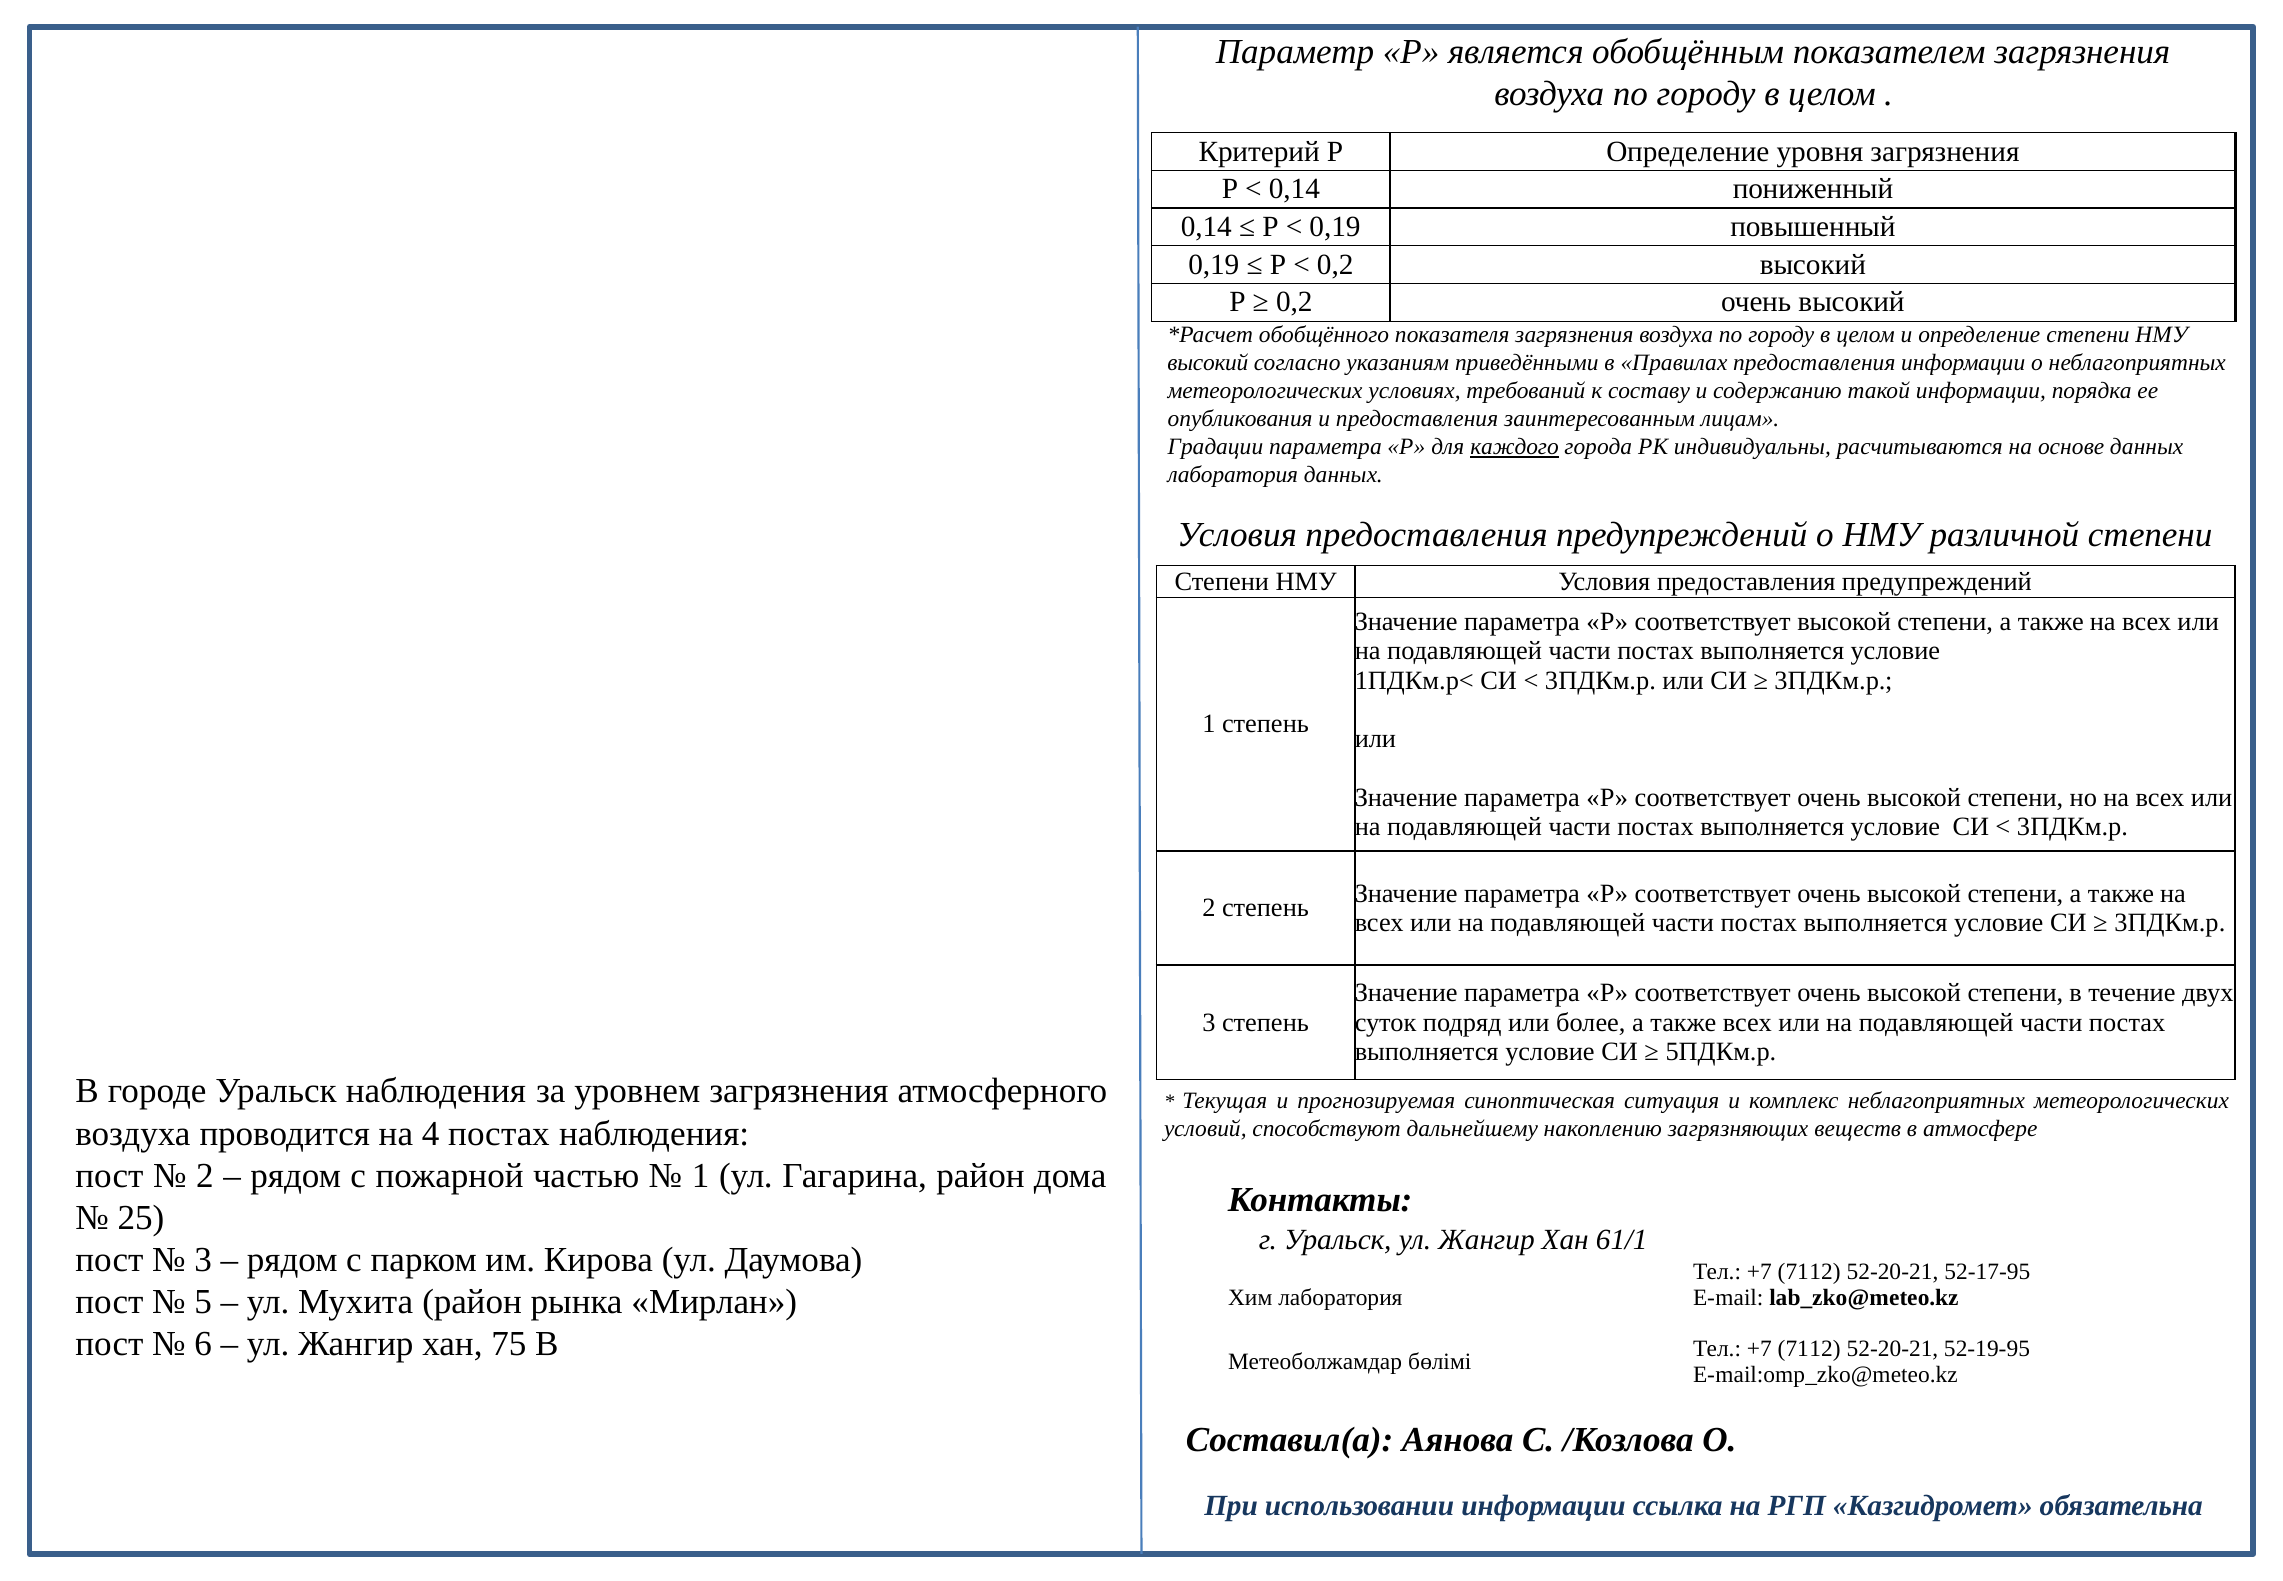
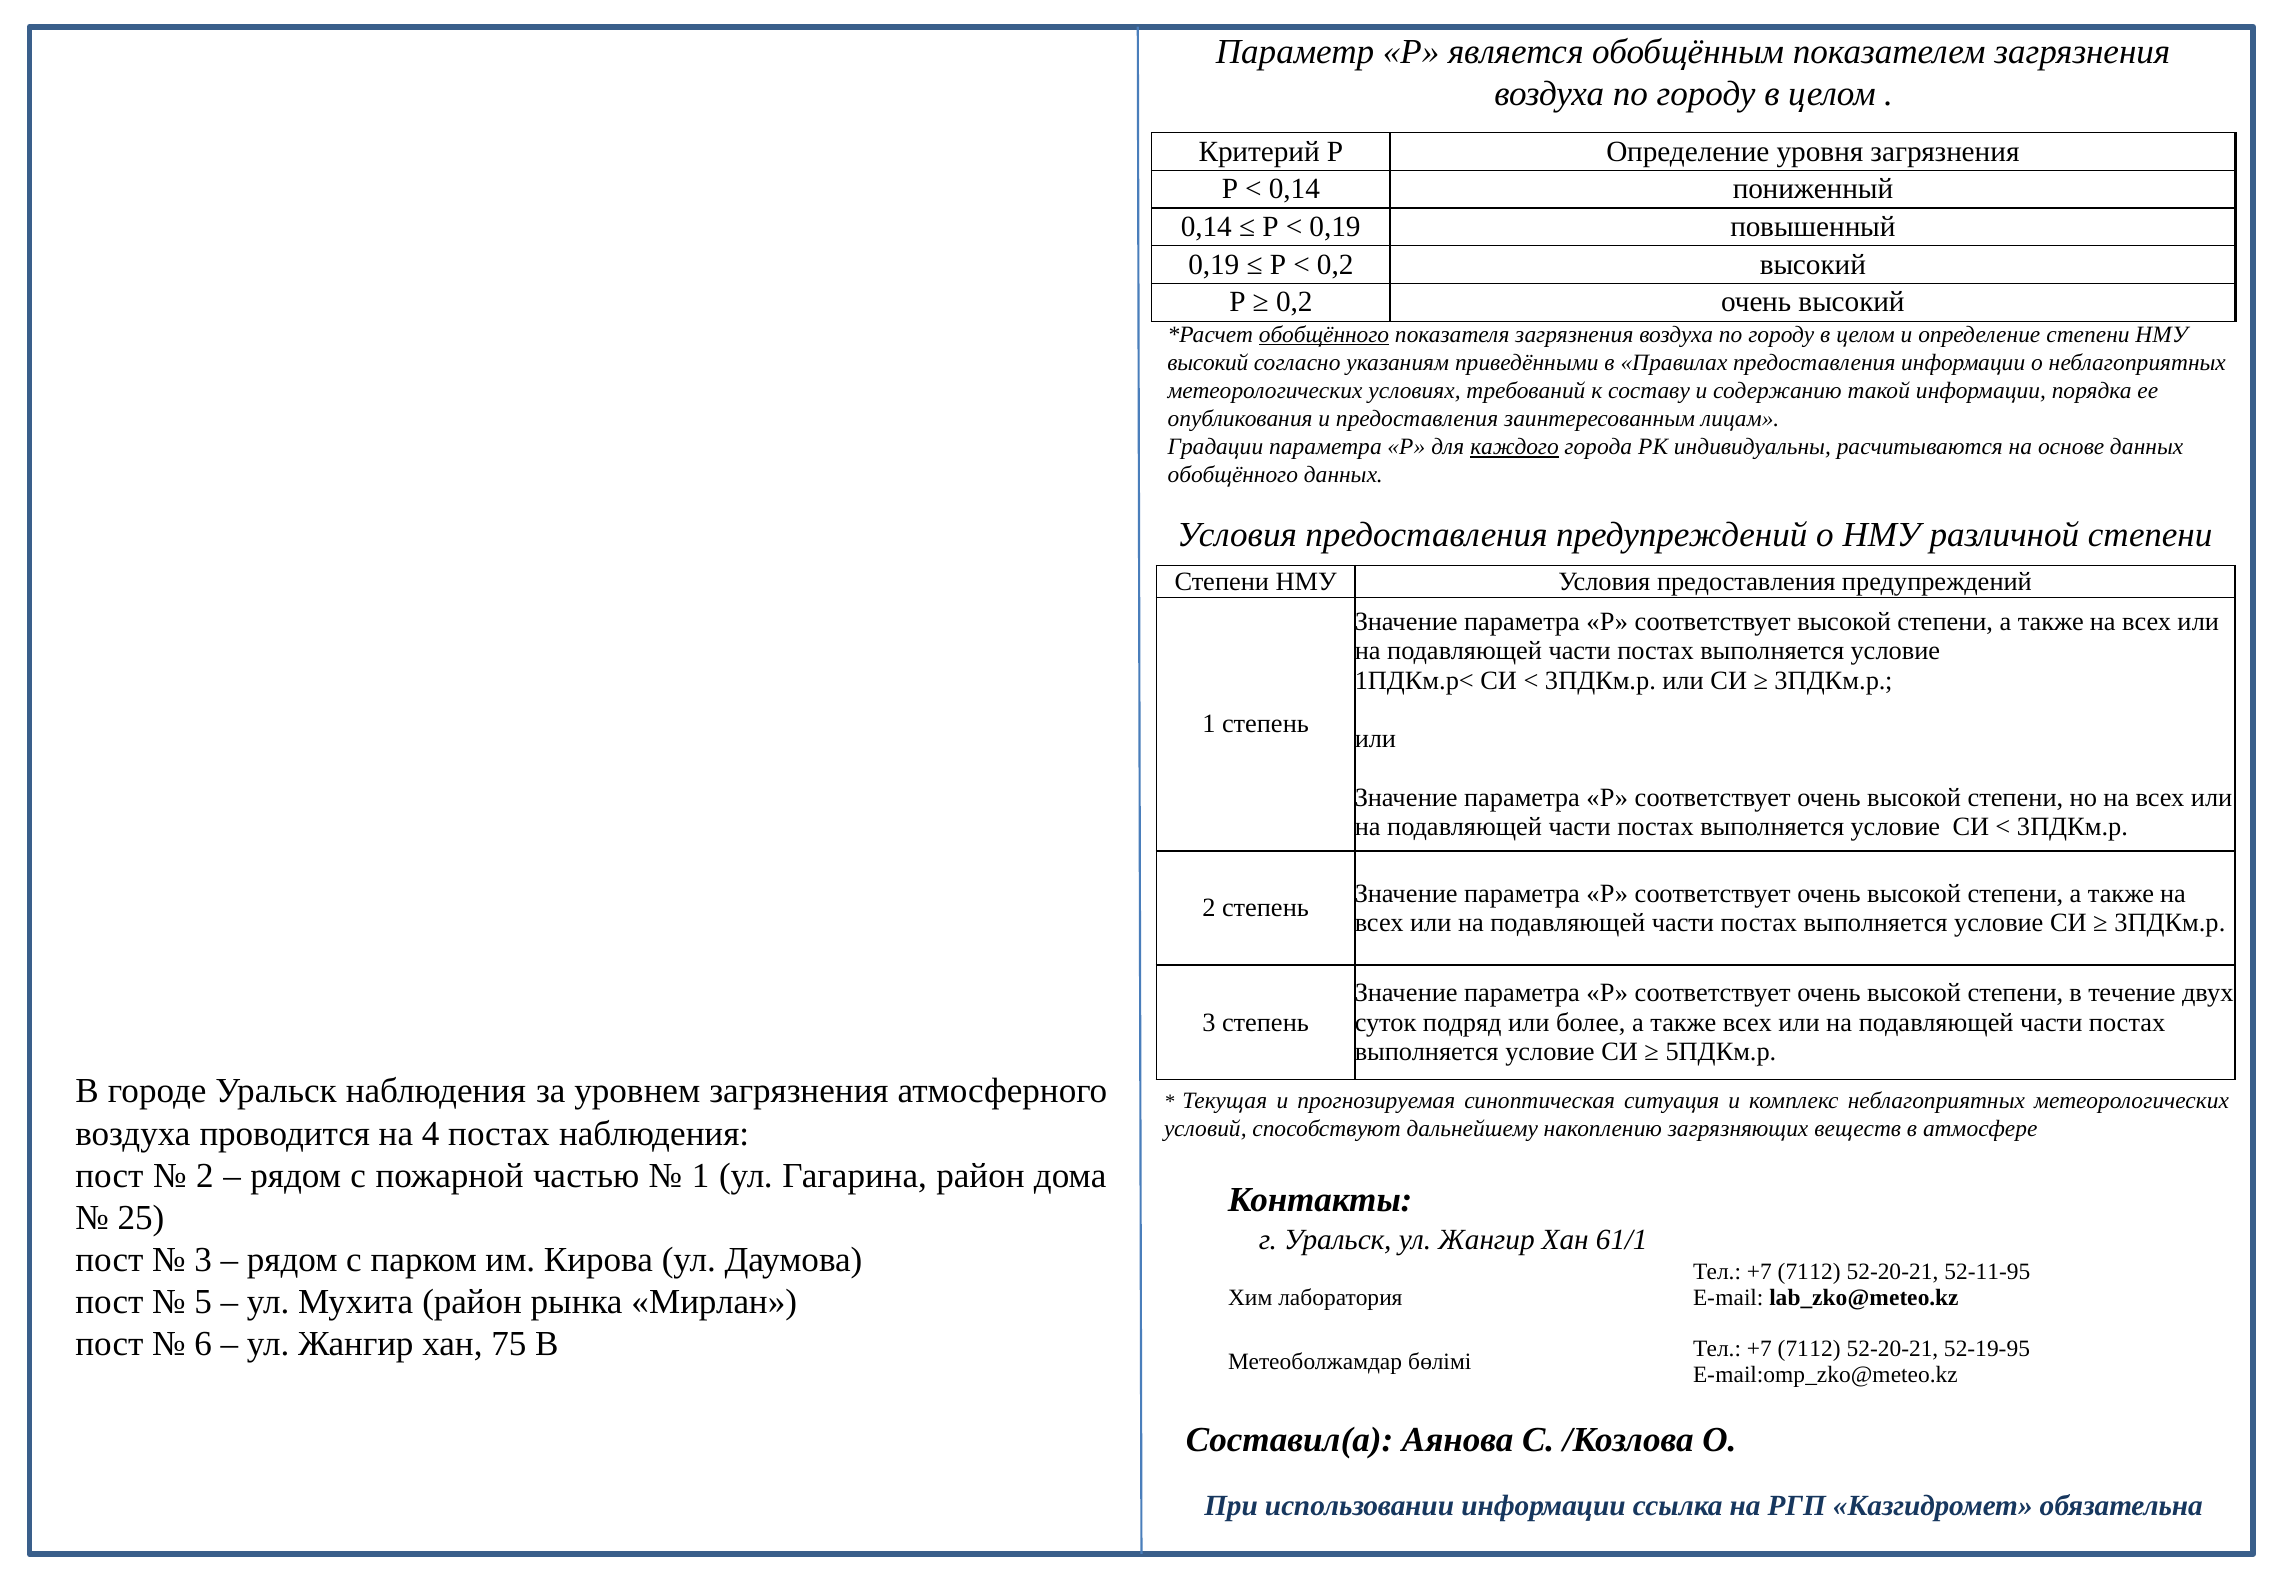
обобщённого underline: none -> present (1324, 335)
лаборатория: лаборатория -> обобщённого (1233, 475)
52-17-95: 52-17-95 -> 52-11-95 (1987, 1271)
